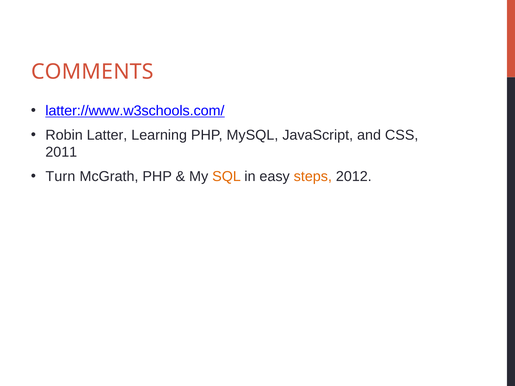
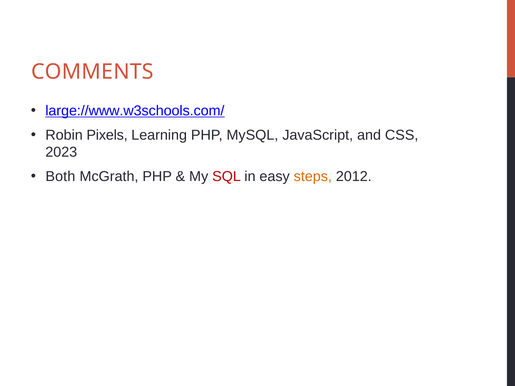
latter://www.w3schools.com/: latter://www.w3schools.com/ -> large://www.w3schools.com/ (135, 111)
Latter: Latter -> Pixels (107, 135)
2011: 2011 -> 2023 (61, 152)
Turn: Turn -> Both (60, 177)
SQL colour: orange -> red (227, 177)
